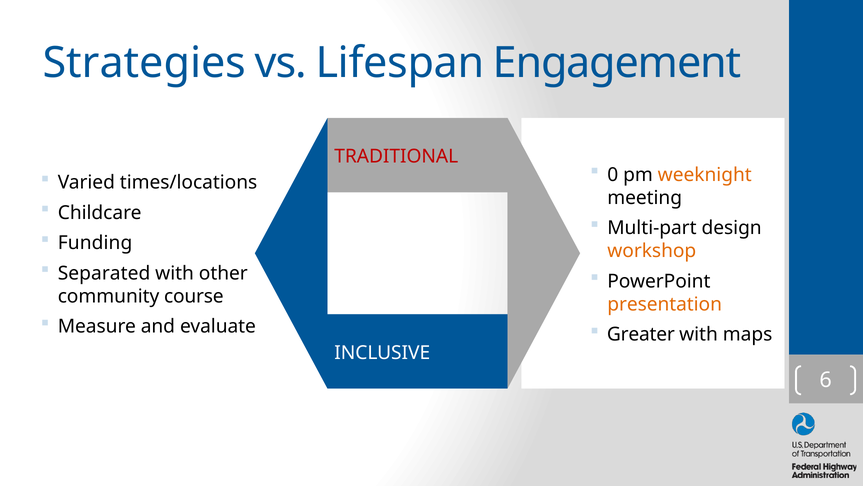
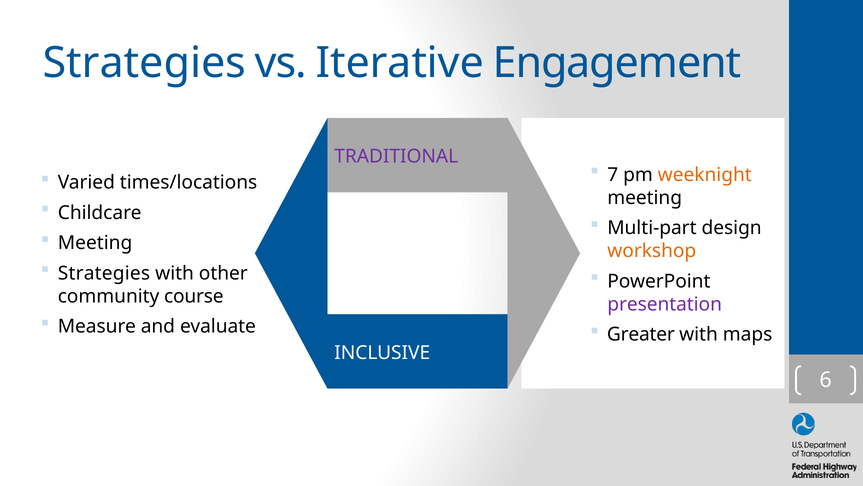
Lifespan: Lifespan -> Iterative (400, 63)
TRADITIONAL colour: red -> purple (396, 156)
0: 0 -> 7 (613, 174)
Funding: Funding -> Meeting (95, 243)
Separated: Separated -> Strategies (104, 273)
presentation colour: orange -> purple (665, 304)
